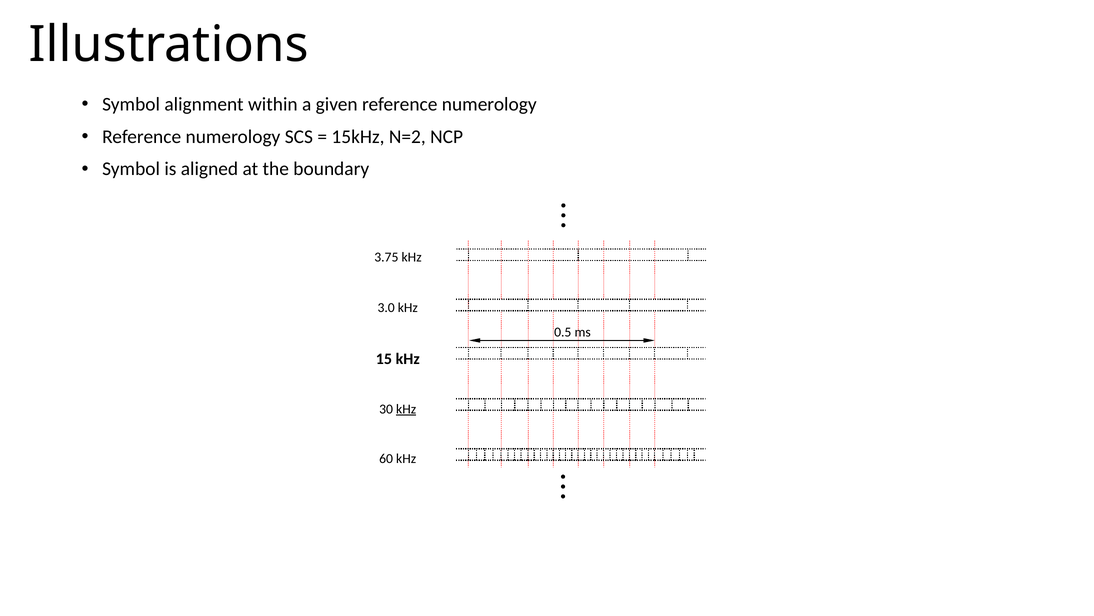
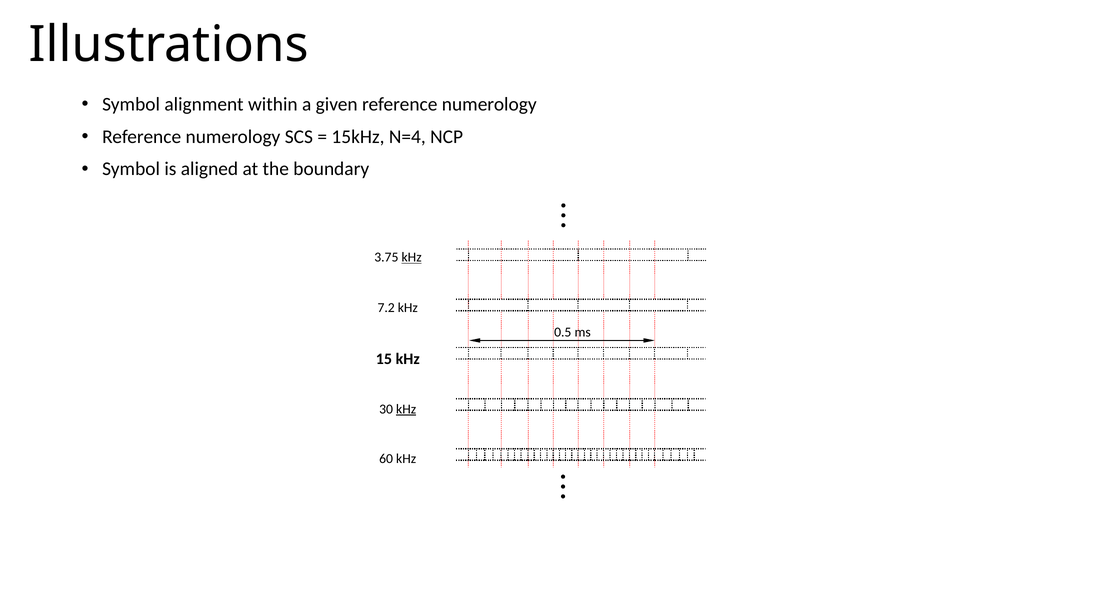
N=2: N=2 -> N=4 (407, 137)
kHz underline: none -> present (412, 257)
3.0: 3.0 -> 7.2 (386, 307)
